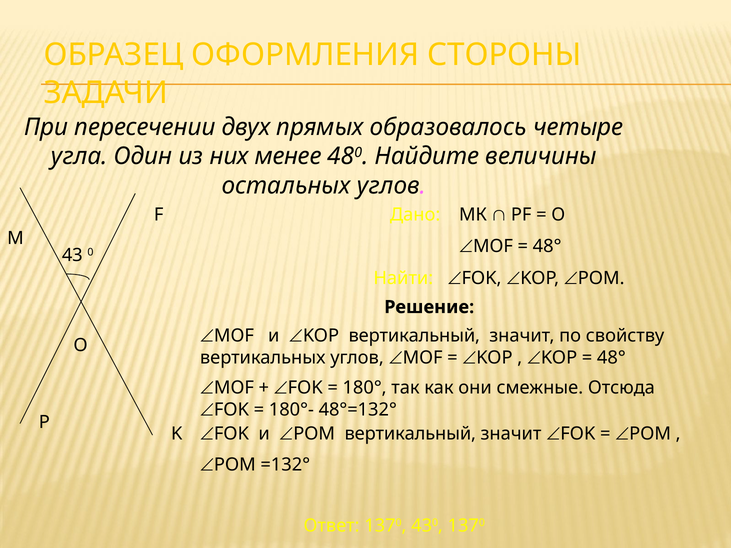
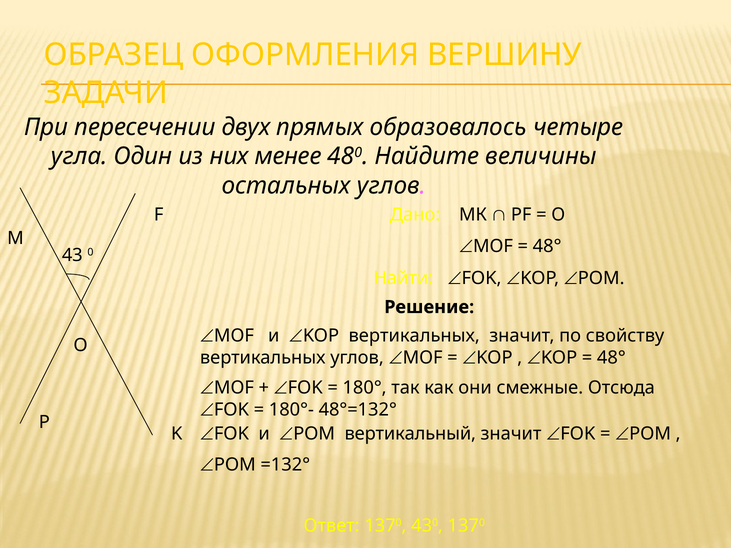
СТОРОНЫ: СТОРОНЫ -> ВЕРШИНУ (504, 55)
KOP вертикальный: вертикальный -> вертикальных (414, 336)
